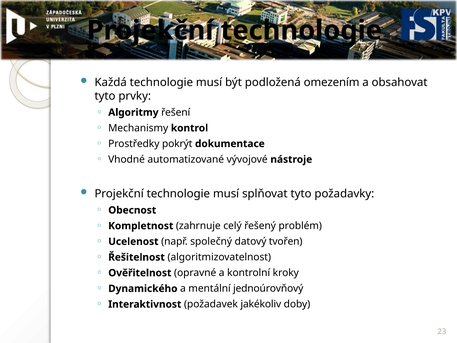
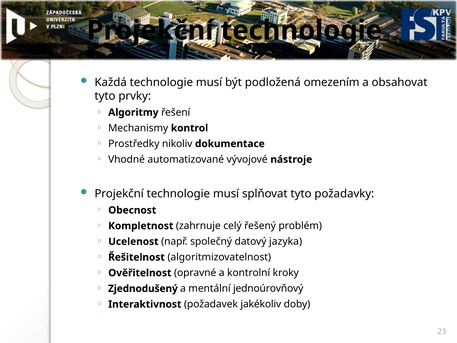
pokrýt: pokrýt -> nikoliv (177, 144)
tvořen: tvořen -> jazyka (286, 241)
Dynamického: Dynamického -> Zjednodušený (143, 288)
